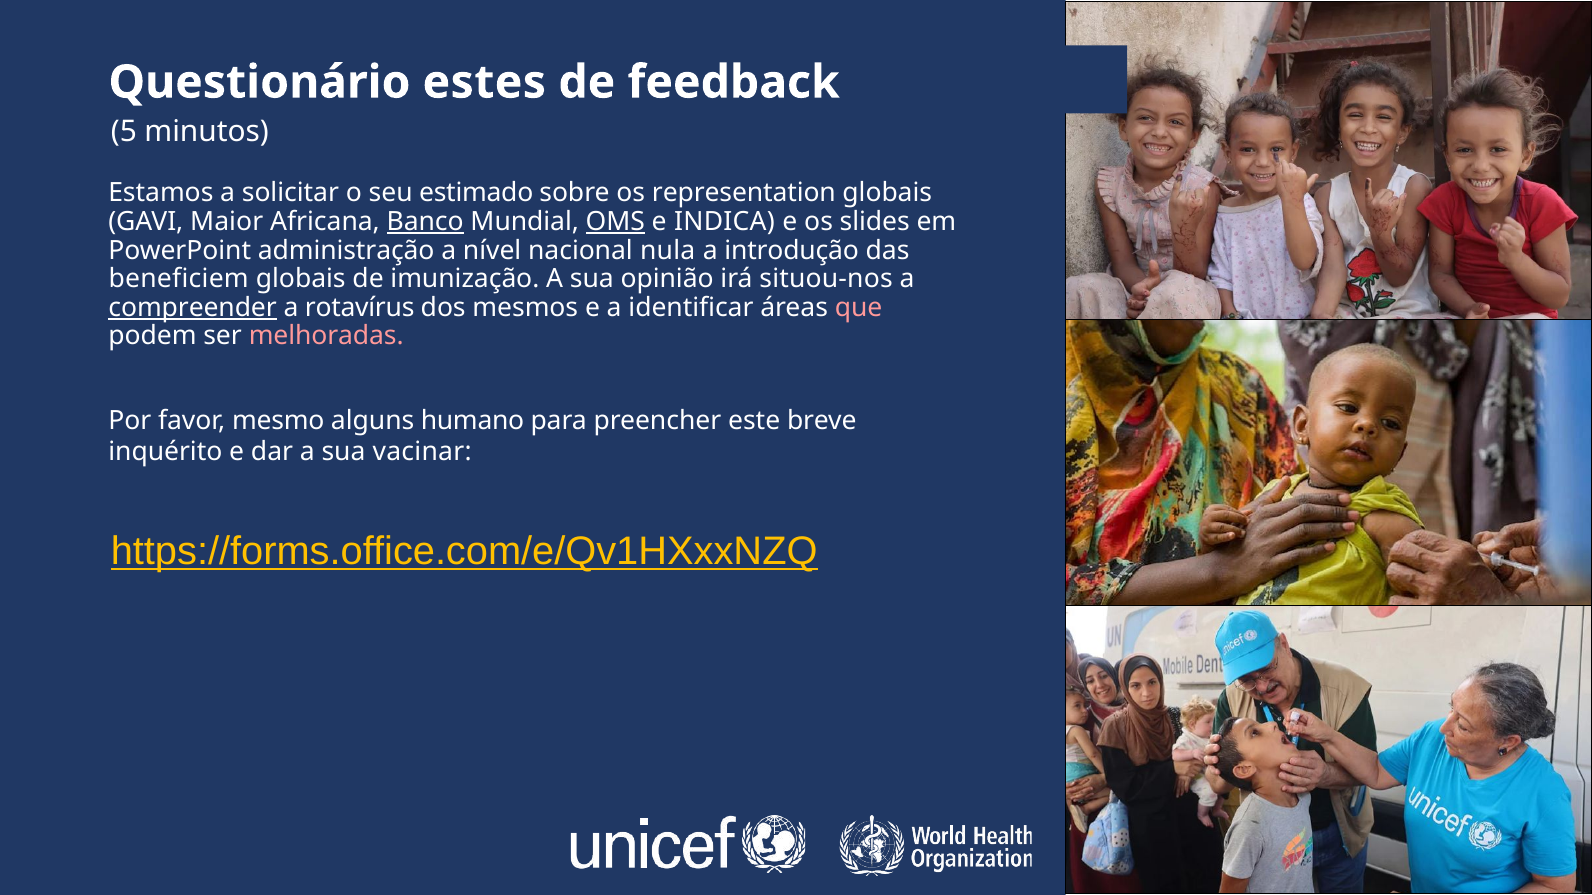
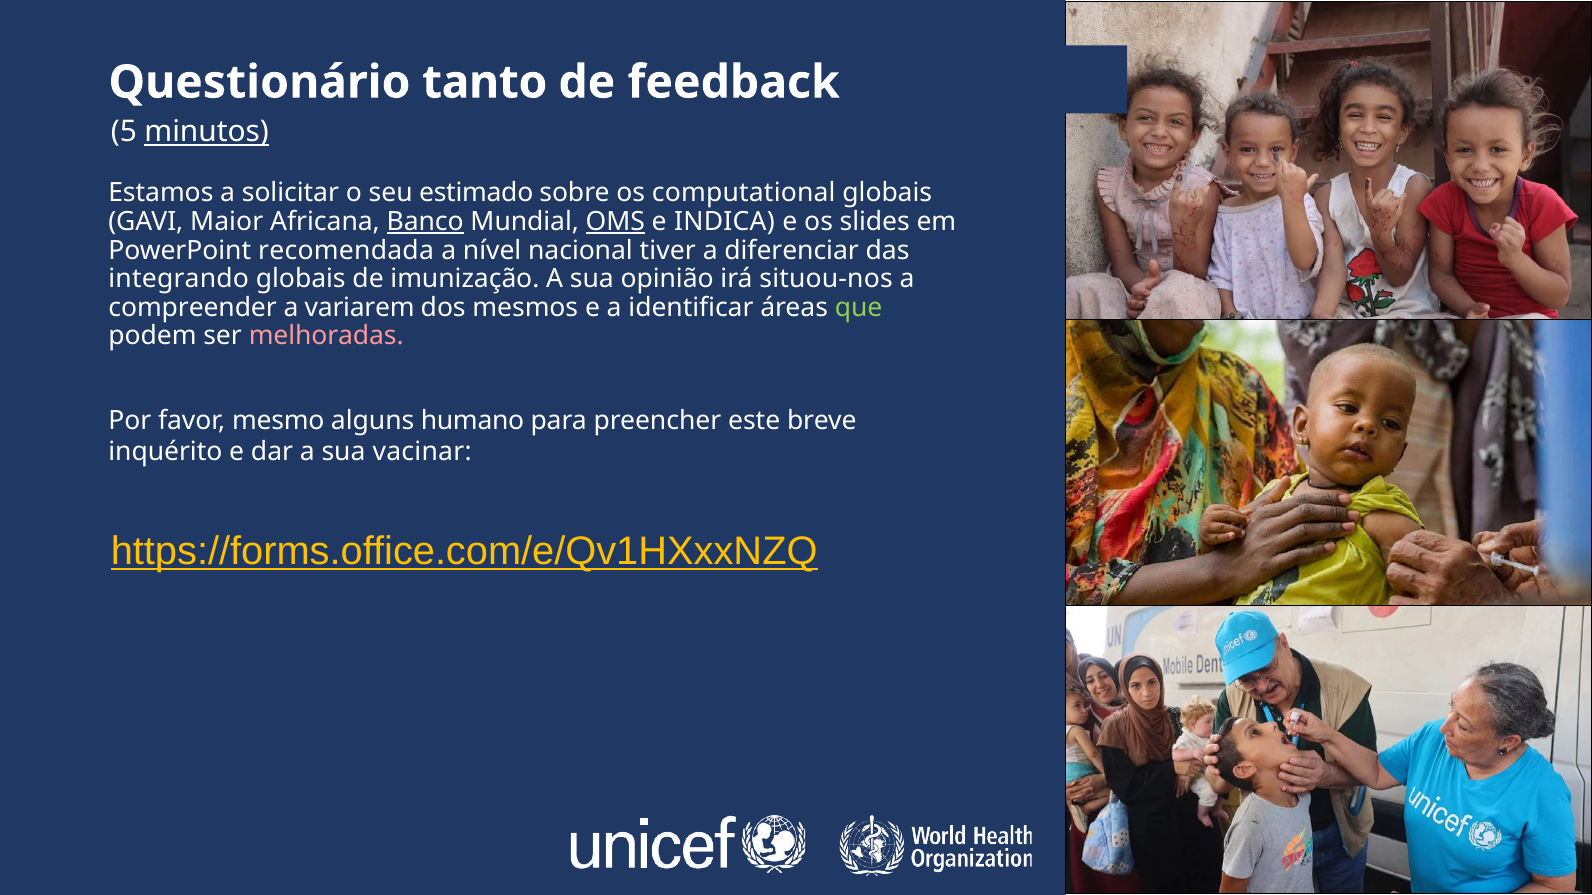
estes: estes -> tanto (485, 82)
minutos underline: none -> present (207, 132)
representation: representation -> computational (744, 193)
administração: administração -> recomendada (346, 250)
nula: nula -> tiver (668, 250)
introdução: introdução -> diferenciar (792, 250)
beneficiem: beneficiem -> integrando (179, 279)
compreender underline: present -> none (193, 308)
rotavírus: rotavírus -> variarem (360, 308)
que colour: pink -> light green (859, 308)
